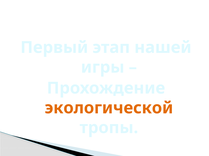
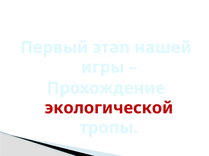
экологической colour: orange -> red (109, 108)
